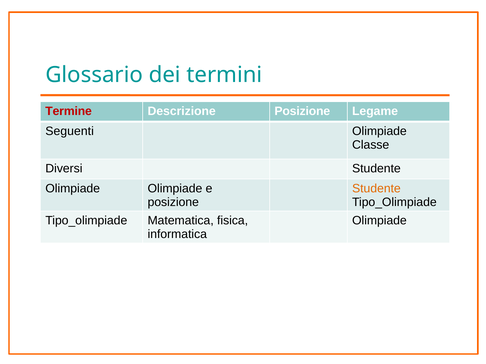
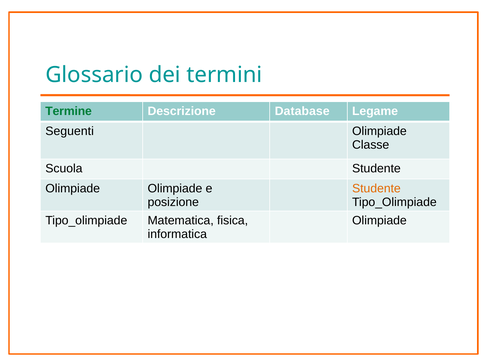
Termine colour: red -> green (69, 111)
Descrizione Posizione: Posizione -> Database (302, 111)
Diversi: Diversi -> Scuola (64, 169)
